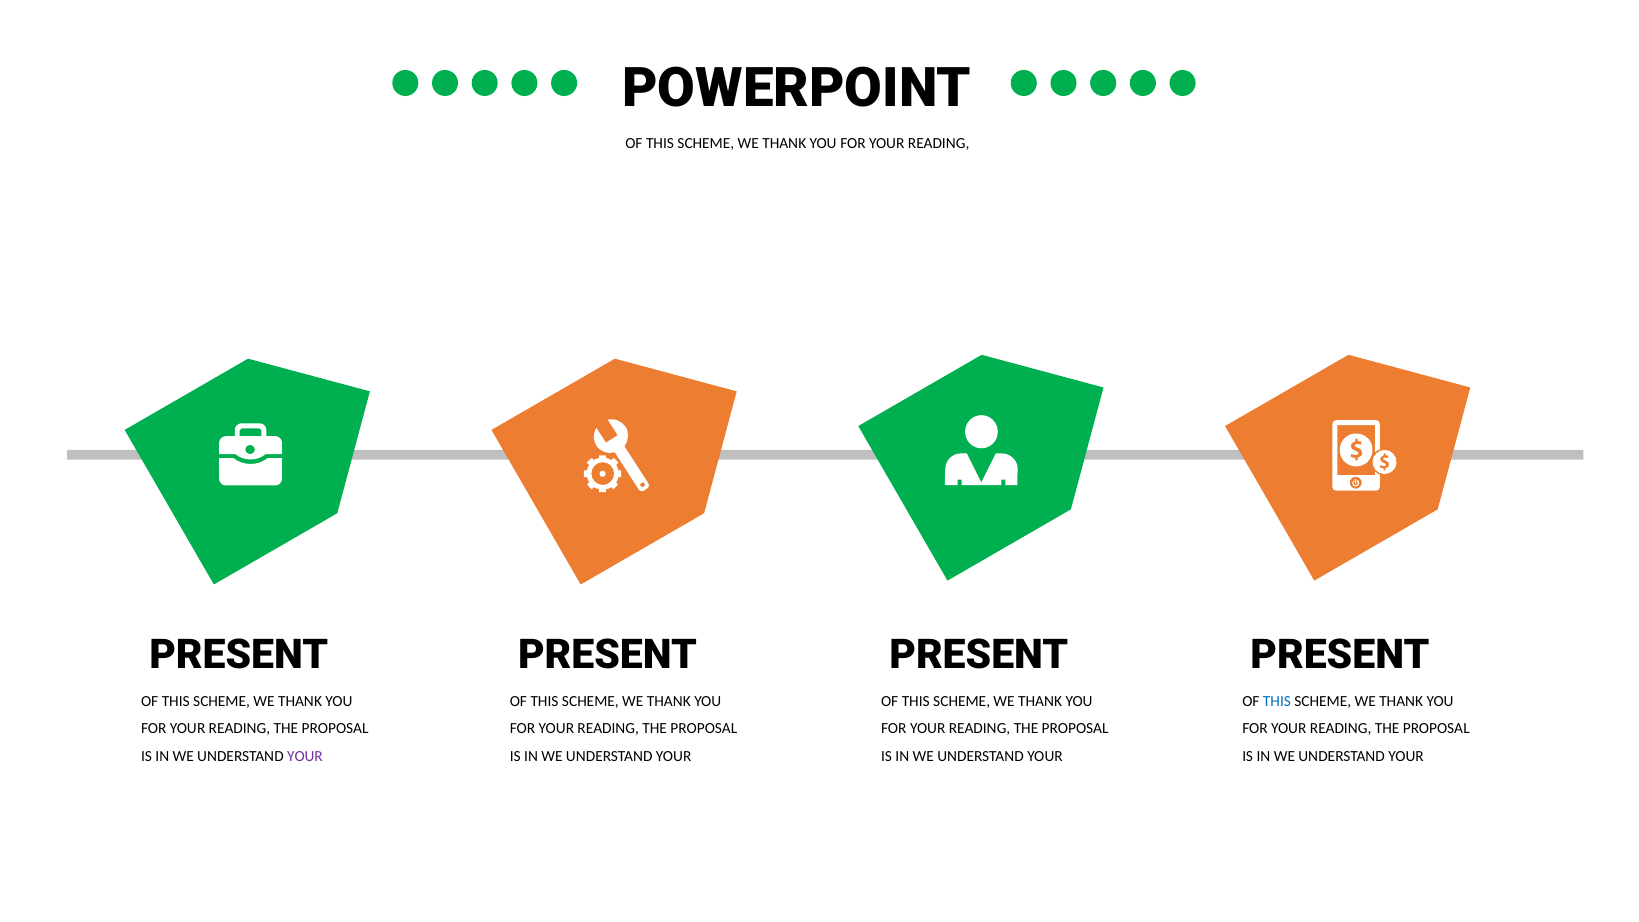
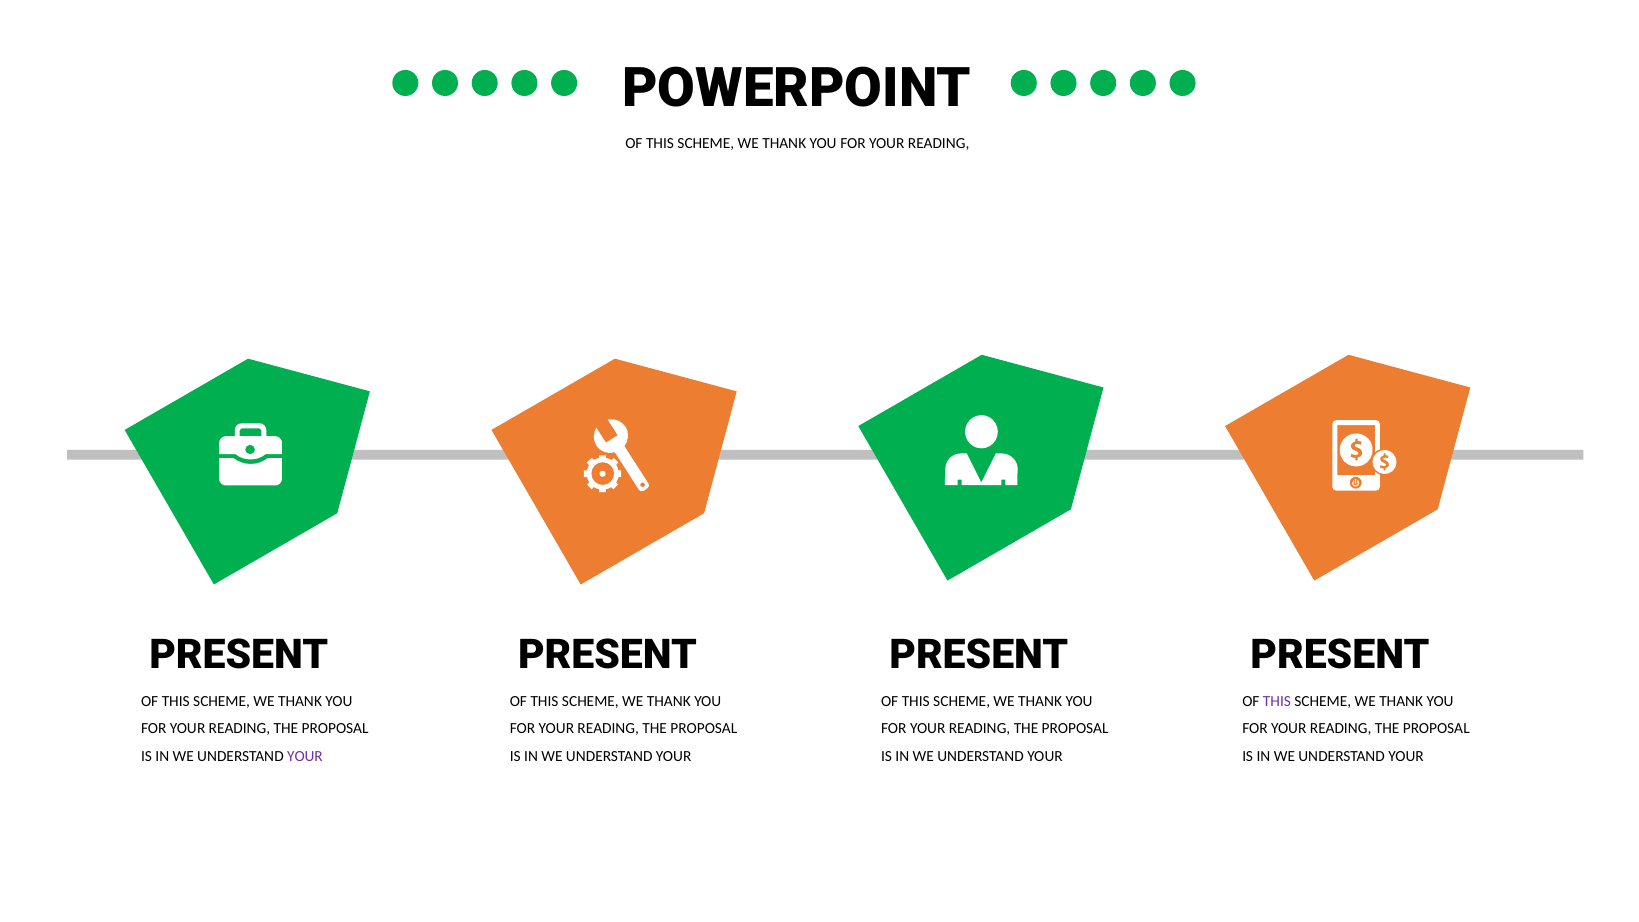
THIS colour: blue -> purple (1277, 701)
